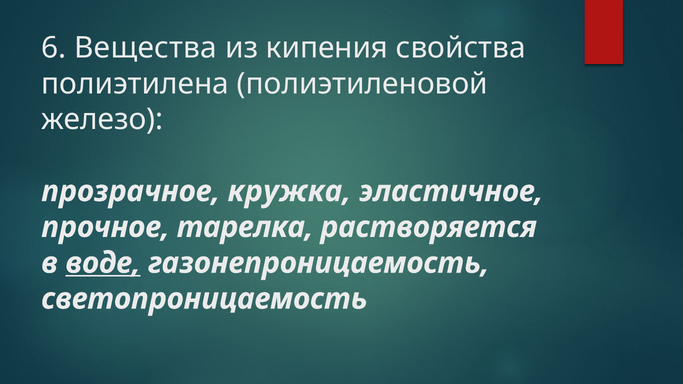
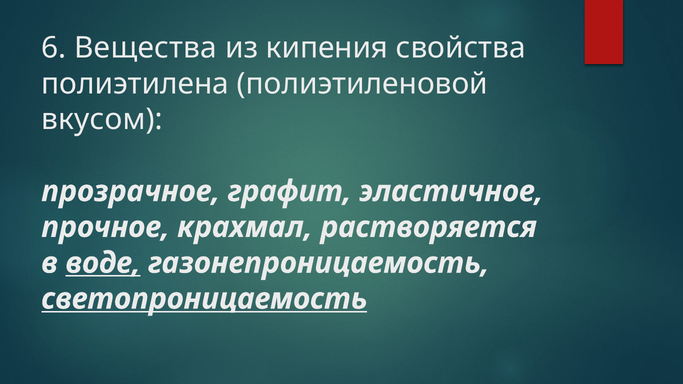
железо: железо -> вкусом (102, 120)
кружка: кружка -> графит (290, 191)
тарелка: тарелка -> крахмал (245, 227)
светопроницаемость underline: none -> present (204, 299)
